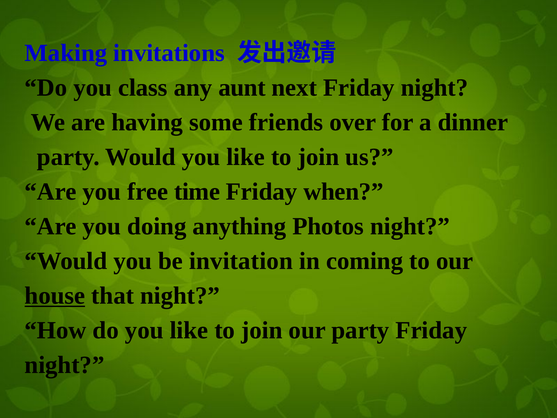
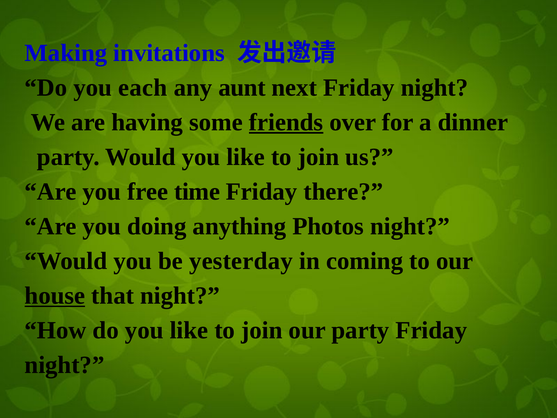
class: class -> each (143, 88)
friends underline: none -> present (286, 122)
when: when -> there (343, 192)
invitation: invitation -> yesterday (241, 261)
